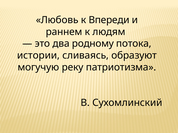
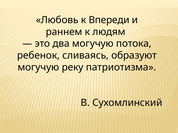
два родному: родному -> могучую (93, 44)
истории: истории -> ребенок (38, 56)
